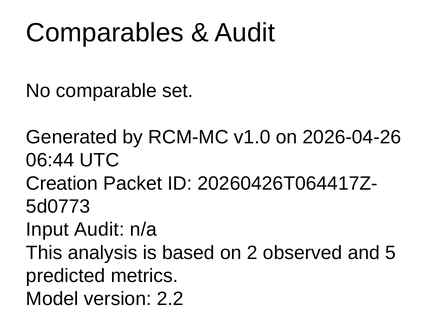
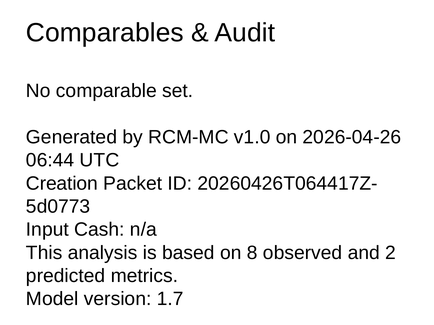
Input Audit: Audit -> Cash (99, 230)
2: 2 -> 8 (252, 253)
5: 5 -> 2 (391, 253)
2.2: 2.2 -> 1.7 (170, 299)
